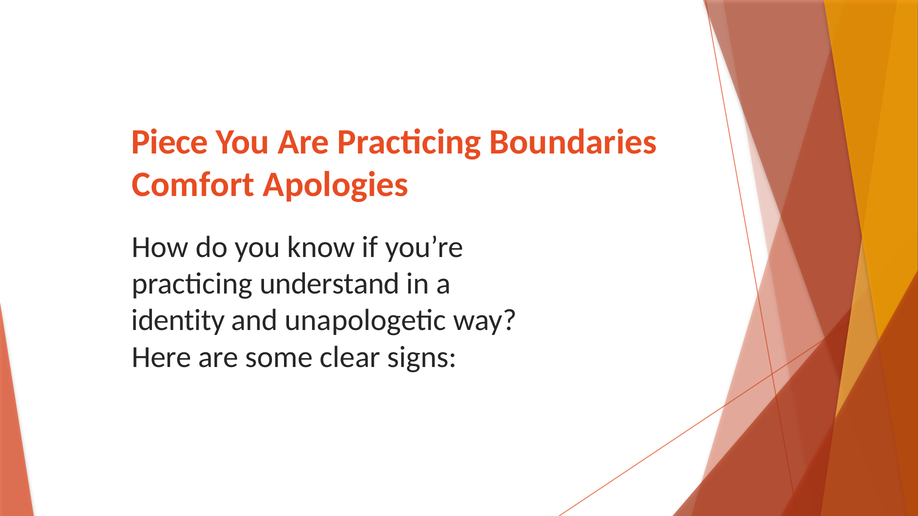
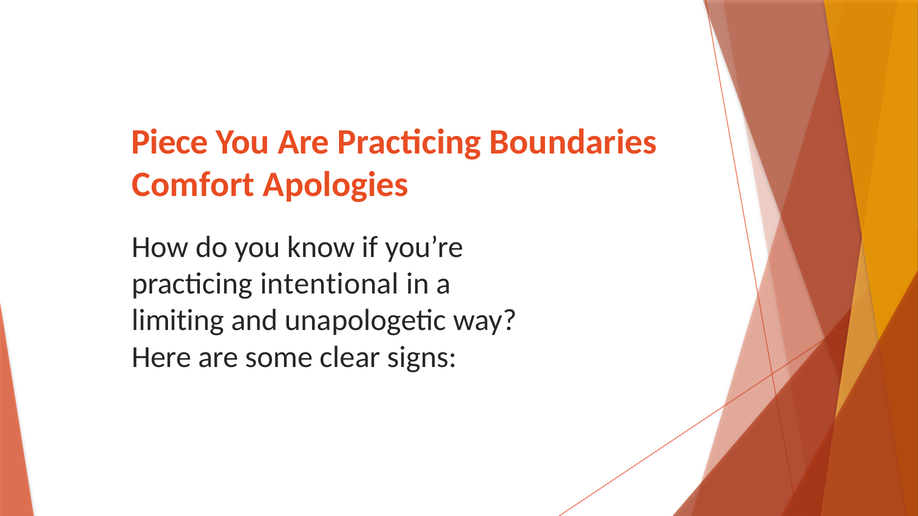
understand: understand -> intentional (329, 284)
identity: identity -> limiting (178, 321)
